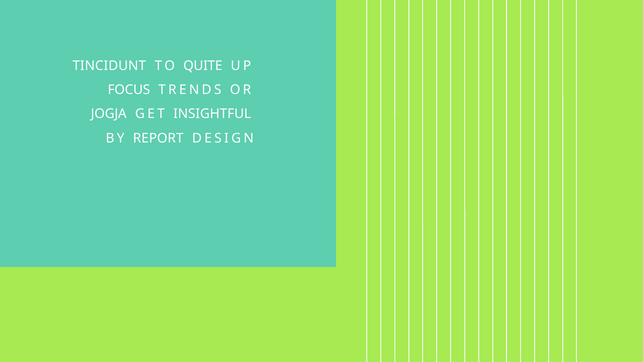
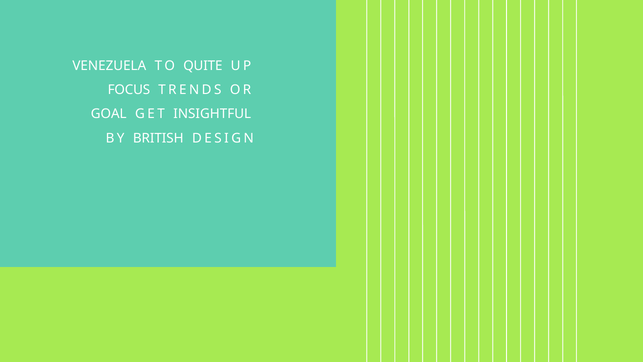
TINCIDUNT: TINCIDUNT -> VENEZUELA (109, 66)
JOGJA: JOGJA -> GOAL (109, 114)
REPORT: REPORT -> BRITISH (158, 138)
